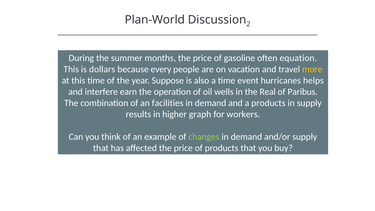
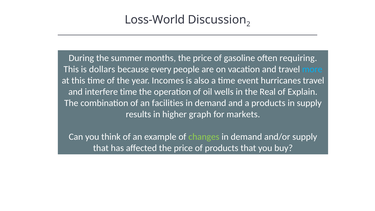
Plan-World: Plan-World -> Loss-World (155, 20)
equation: equation -> requiring (298, 58)
more colour: yellow -> light blue (312, 69)
Suppose: Suppose -> Incomes (168, 80)
hurricanes helps: helps -> travel (314, 80)
interfere earn: earn -> time (128, 92)
Paribus: Paribus -> Explain (303, 92)
workers: workers -> markets (243, 114)
